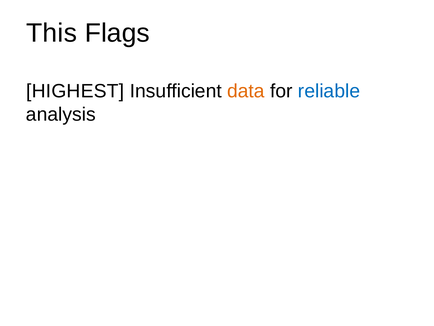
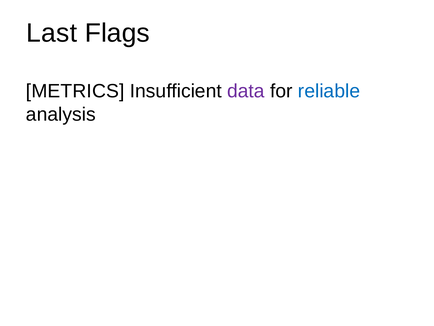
This: This -> Last (52, 33)
HIGHEST: HIGHEST -> METRICS (75, 91)
data colour: orange -> purple (246, 91)
